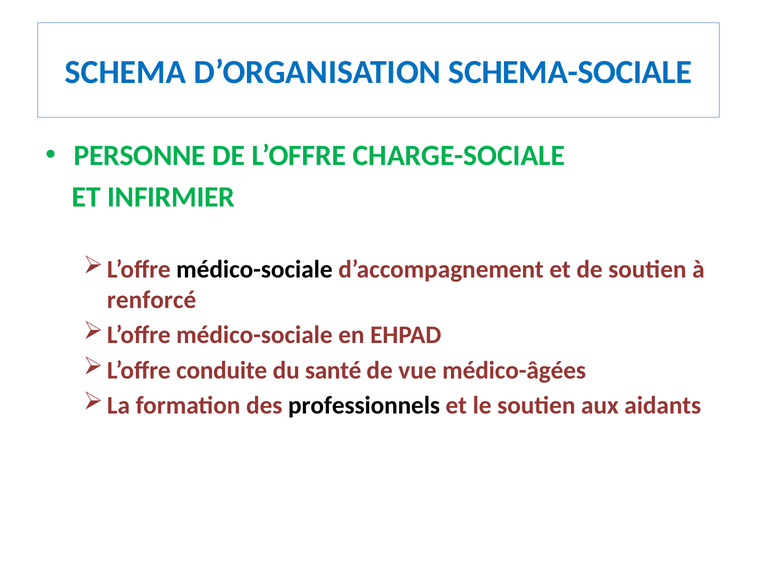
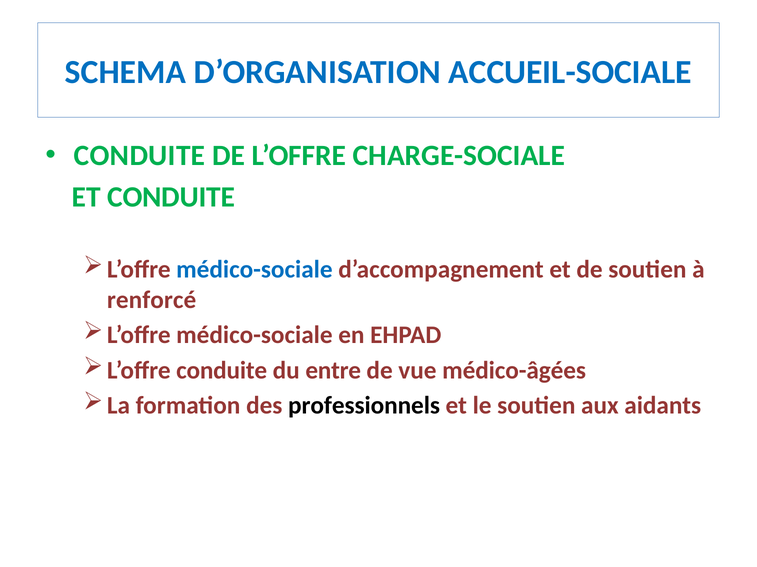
SCHEMA-SOCIALE: SCHEMA-SOCIALE -> ACCUEIL-SOCIALE (570, 72)
PERSONNE: PERSONNE -> CONDUITE (140, 156)
ET INFIRMIER: INFIRMIER -> CONDUITE (171, 197)
médico-sociale colour: black -> blue (254, 270)
santé: santé -> entre (333, 371)
